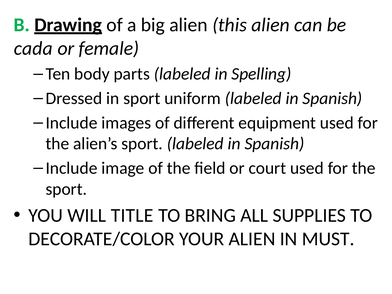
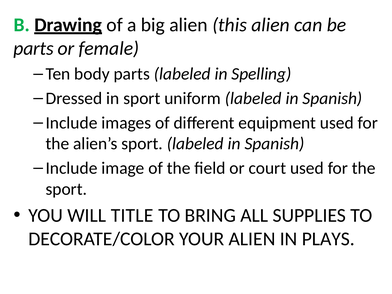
cada: cada -> parts (34, 48)
MUST: MUST -> PLAYS (328, 239)
